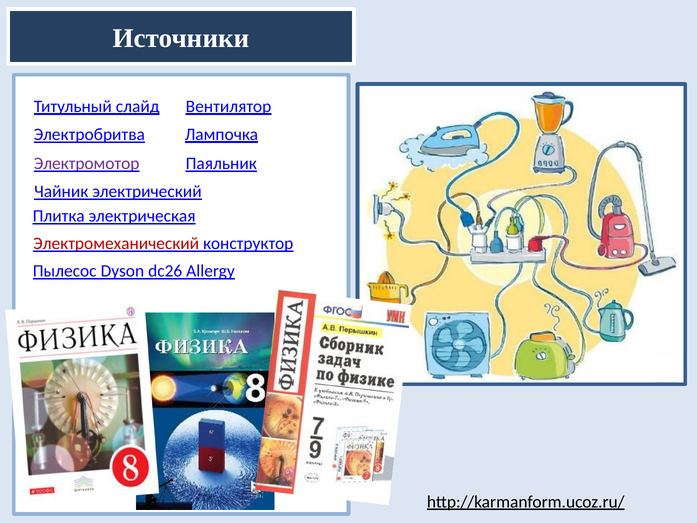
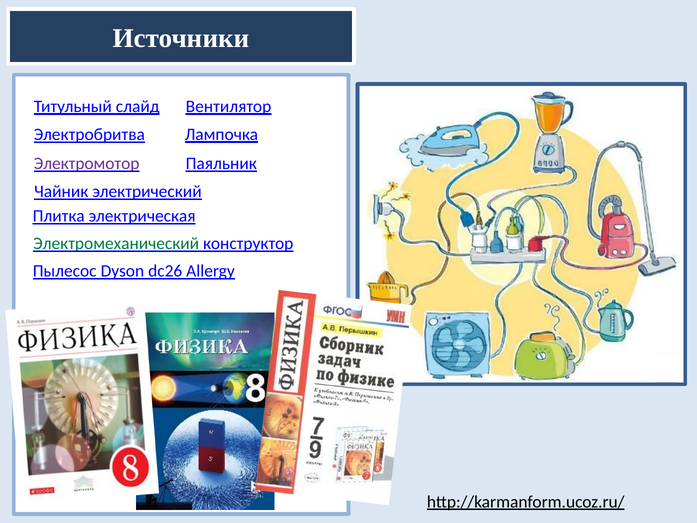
Электромеханический colour: red -> green (116, 244)
